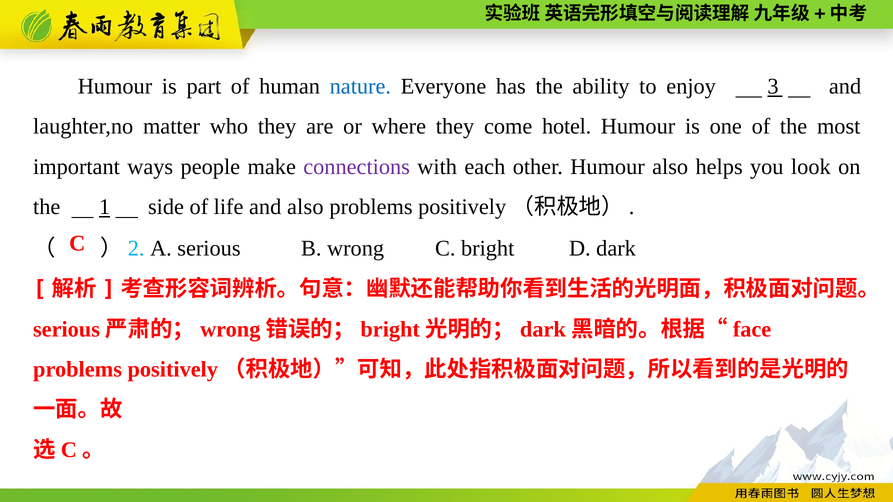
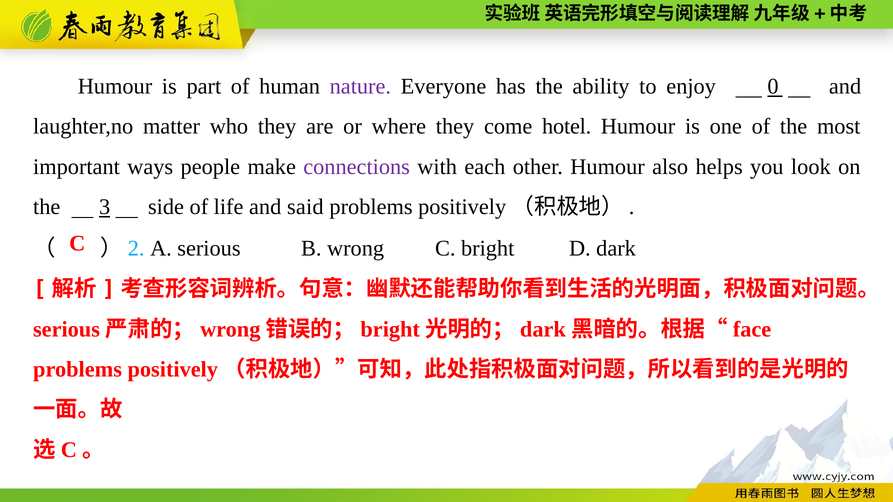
nature colour: blue -> purple (360, 86)
3: 3 -> 0 (773, 86)
1: 1 -> 3 (105, 207)
and also: also -> said (305, 207)
